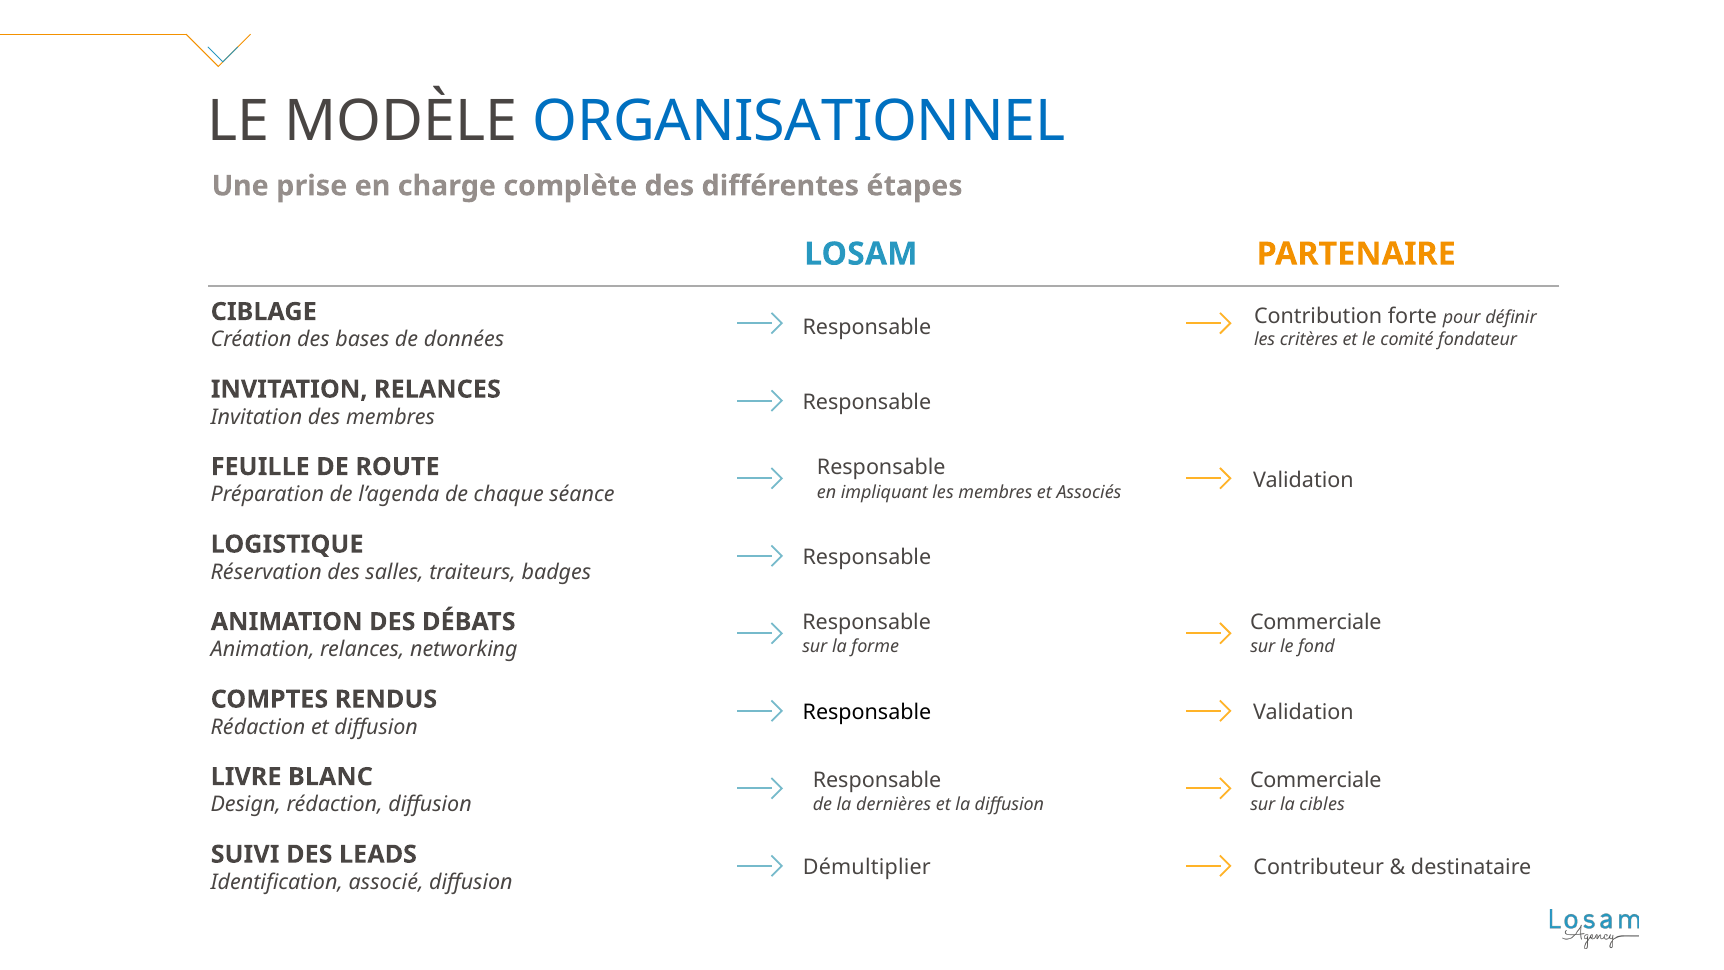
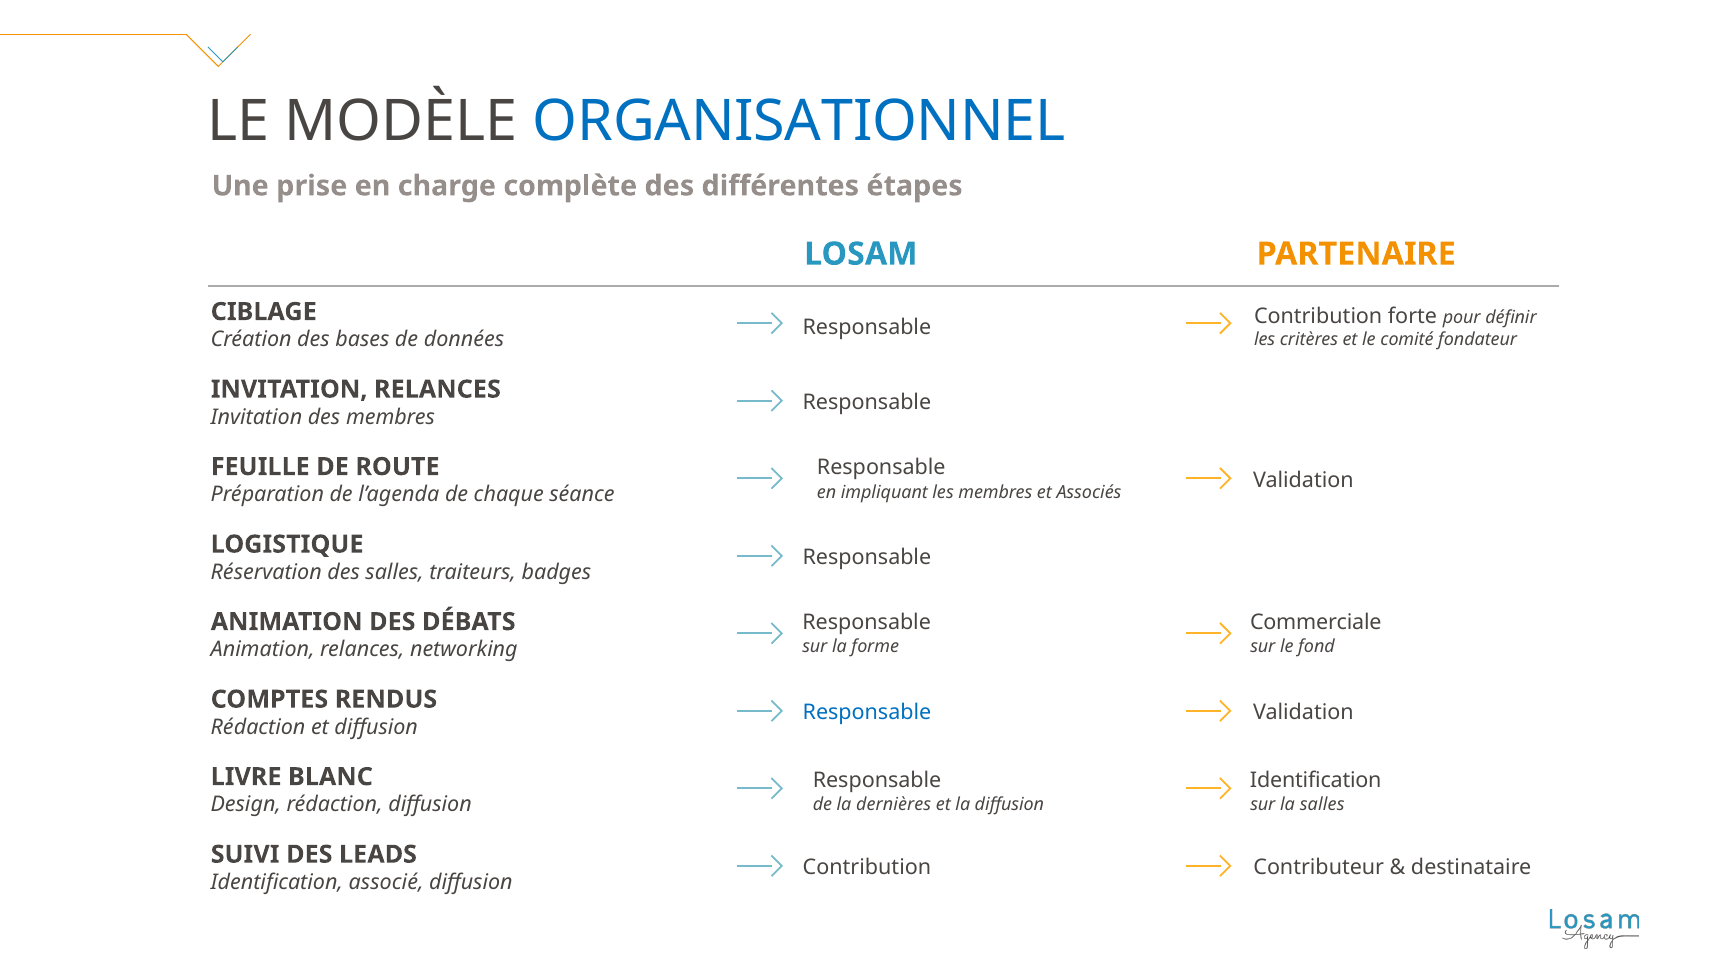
Responsable colour: black -> blue (867, 712)
Commerciale: Commerciale -> Identification (1316, 781)
la cibles: cibles -> salles (1322, 804)
Démultiplier: Démultiplier -> Contribution (867, 867)
